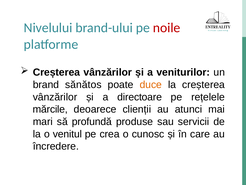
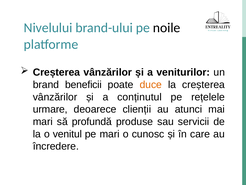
noile colour: red -> black (167, 28)
sănătos: sănătos -> beneficii (83, 84)
directoare: directoare -> conținutul (140, 97)
mărcile: mărcile -> urmare (50, 109)
pe crea: crea -> mari (110, 134)
